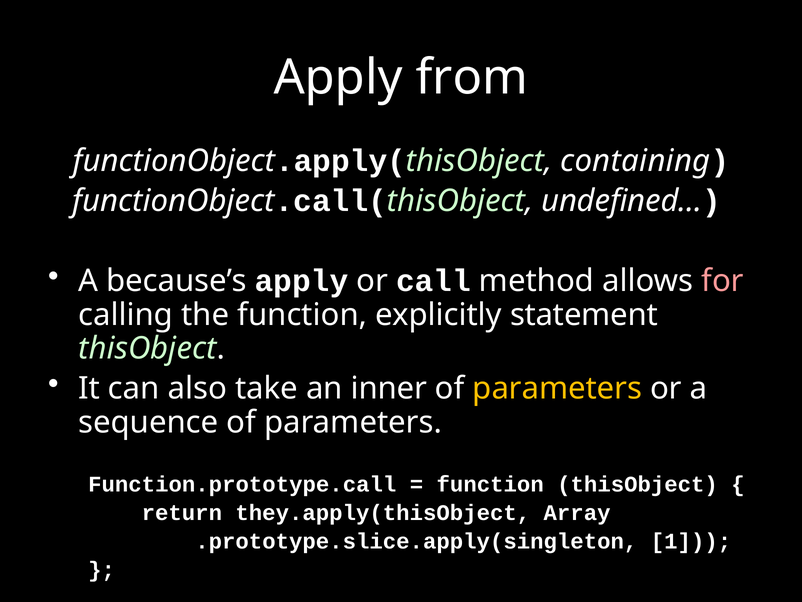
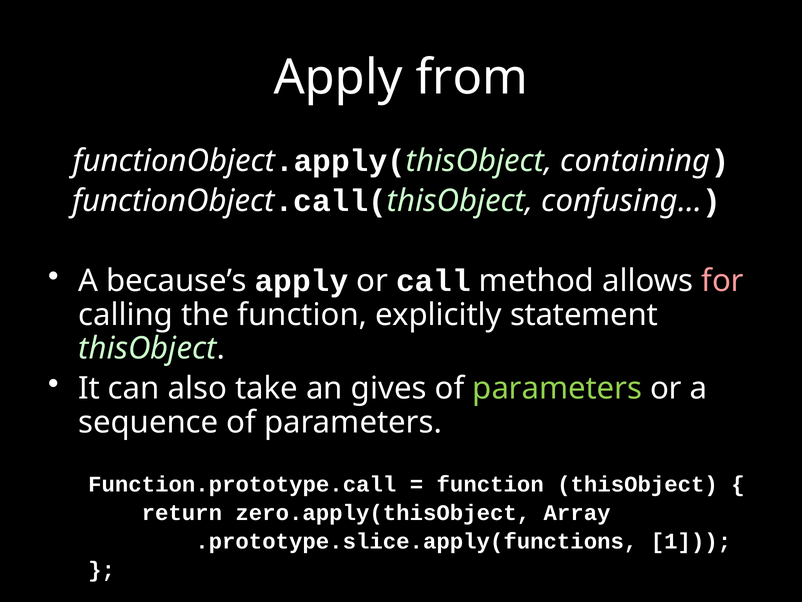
undefined…: undefined… -> confusing… (622, 201)
inner: inner -> gives (389, 388)
parameters colour: yellow -> light green (557, 388)
they.apply(thisObject: they.apply(thisObject -> zero.apply(thisObject (383, 512)
.prototype.slice.apply(singleton: .prototype.slice.apply(singleton -> .prototype.slice.apply(functions (416, 541)
